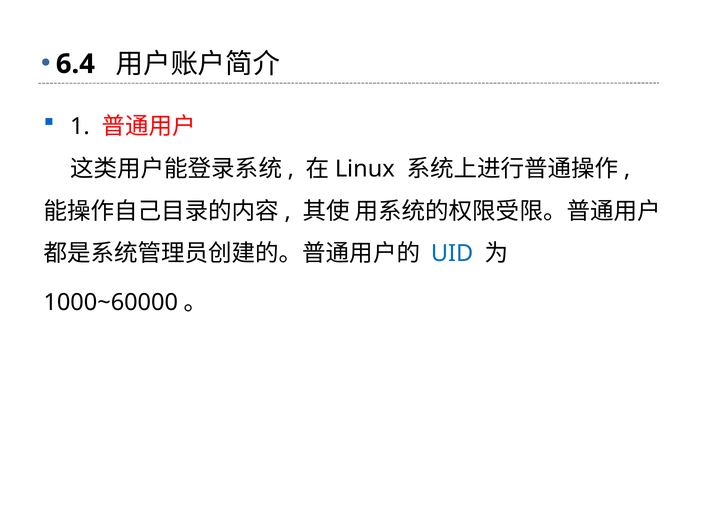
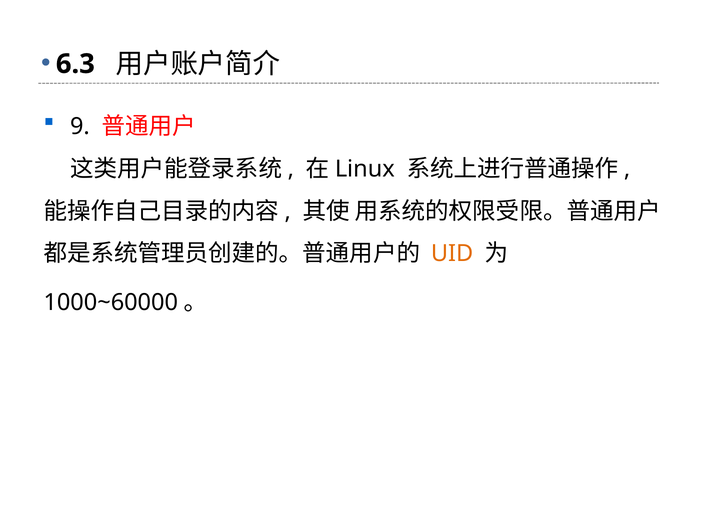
6.4: 6.4 -> 6.3 (75, 64)
1: 1 -> 9 (80, 126)
UID colour: blue -> orange (452, 253)
